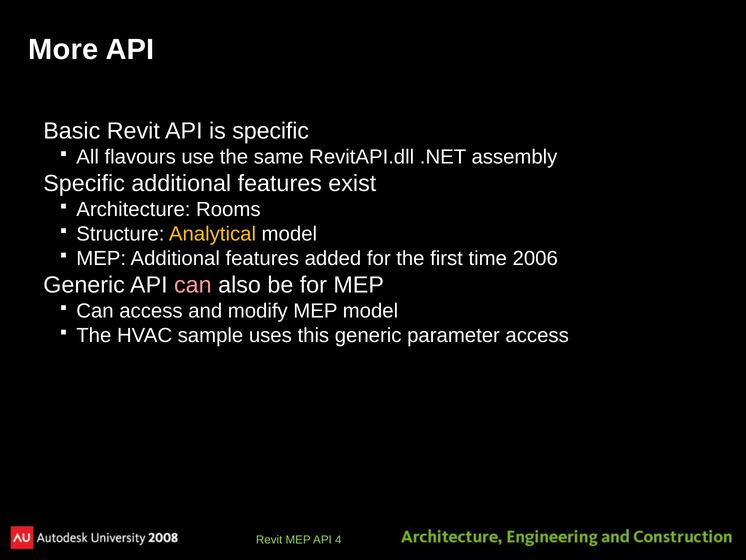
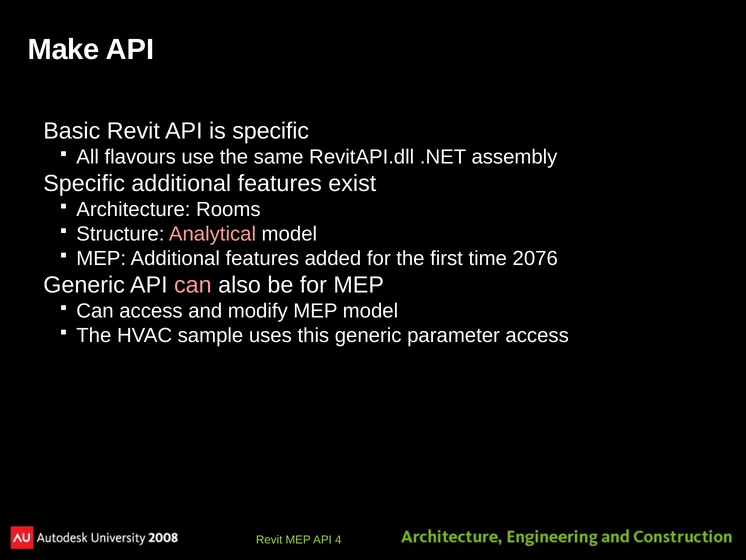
More: More -> Make (64, 50)
Analytical colour: yellow -> pink (213, 234)
2006: 2006 -> 2076 (535, 258)
